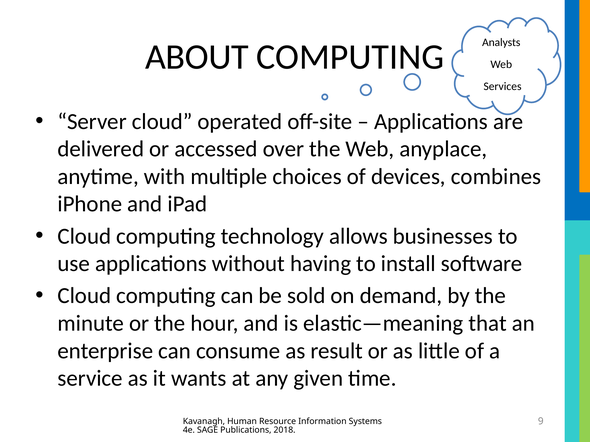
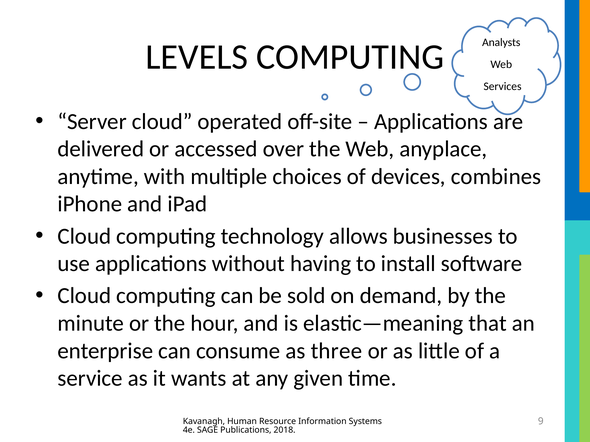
ABOUT: ABOUT -> LEVELS (197, 57)
result: result -> three (336, 351)
